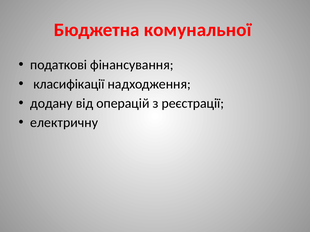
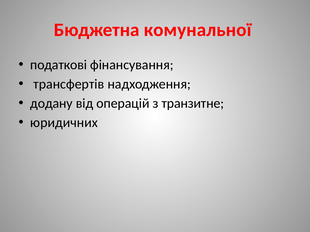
класифікації: класифікації -> трансфертів (69, 84)
реєстрації: реєстрації -> транзитне (193, 104)
електричну: електричну -> юридичних (64, 123)
